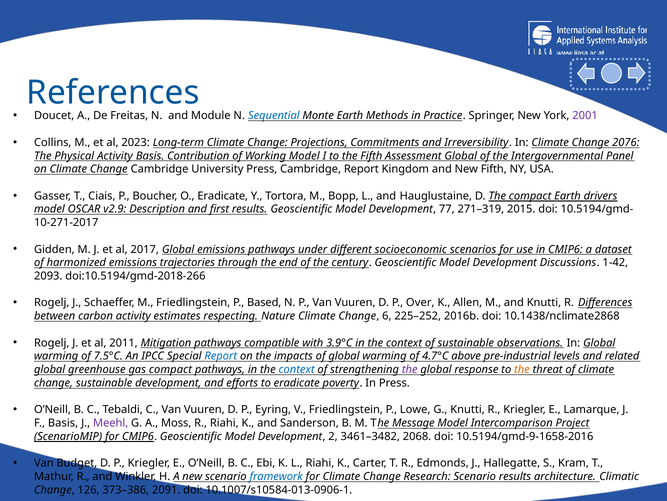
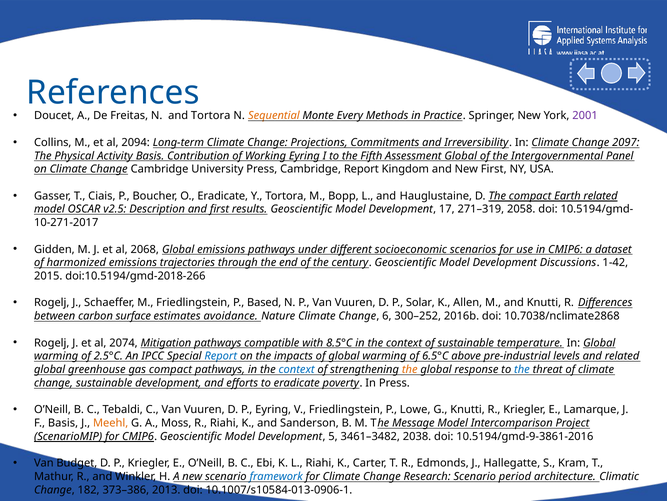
Module: Module -> Tortora (211, 116)
Sequential colour: blue -> orange (274, 116)
Monte Earth: Earth -> Every (350, 116)
2023: 2023 -> 2094 (136, 142)
2076: 2076 -> 2097 (626, 142)
Working Model: Model -> Eyring (304, 156)
New Fifth: Fifth -> First (494, 169)
Earth drivers: drivers -> related (601, 196)
v2.9: v2.9 -> v2.5 (115, 209)
77: 77 -> 17 (447, 209)
2015: 2015 -> 2058 (521, 209)
2017: 2017 -> 2068 (145, 249)
2093: 2093 -> 2015 (48, 276)
Over: Over -> Solar (420, 302)
carbon activity: activity -> surface (133, 316)
respecting: respecting -> avoidance (231, 316)
225–252: 225–252 -> 300–252 (418, 316)
10.1438/nclimate2868: 10.1438/nclimate2868 -> 10.7038/nclimate2868 (562, 316)
2011: 2011 -> 2074 (124, 342)
3.9°C: 3.9°C -> 8.5°C (339, 342)
observations: observations -> temperature (530, 342)
7.5°C: 7.5°C -> 2.5°C (108, 356)
4.7°C: 4.7°C -> 6.5°C (435, 356)
the colour: purple -> orange (410, 369)
the colour: orange -> blue (522, 369)
Meehl colour: purple -> orange (111, 422)
2: 2 -> 5 (333, 436)
2068: 2068 -> 2038 (417, 436)
10.5194/gmd-9-1658-2016: 10.5194/gmd-9-1658-2016 -> 10.5194/gmd-9-3861-2016 (525, 436)
Scenario results: results -> period (515, 476)
126: 126 -> 182 (89, 489)
2091: 2091 -> 2013 (166, 489)
